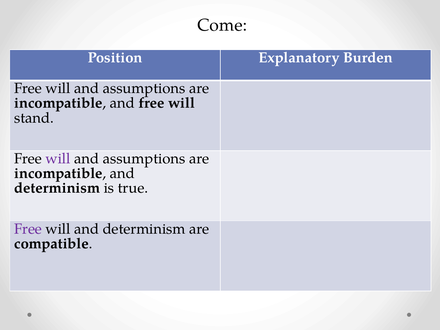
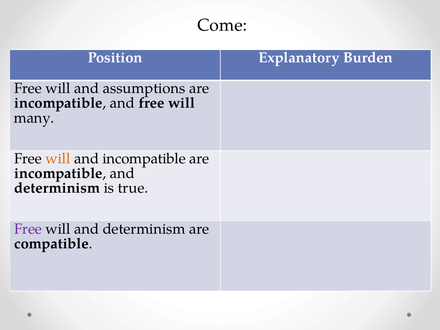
stand: stand -> many (34, 118)
will colour: purple -> orange (58, 159)
assumptions: assumptions -> incompatible (144, 159)
